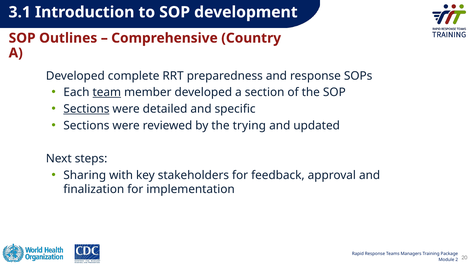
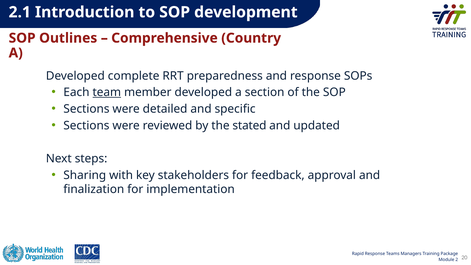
3.1: 3.1 -> 2.1 (20, 12)
Sections underline: present -> none (86, 109)
trying: trying -> stated (249, 126)
